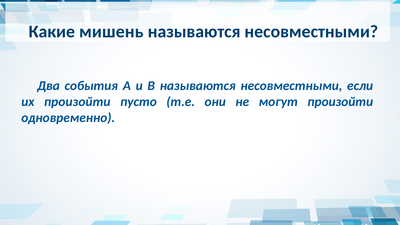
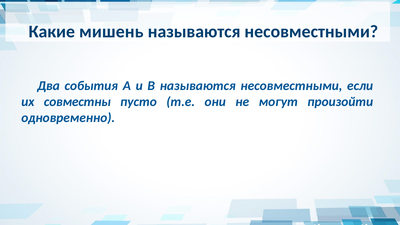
их произойти: произойти -> совместны (77, 102)
